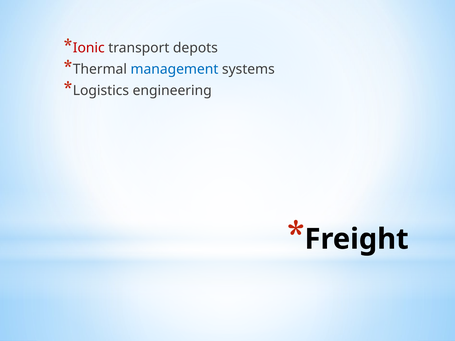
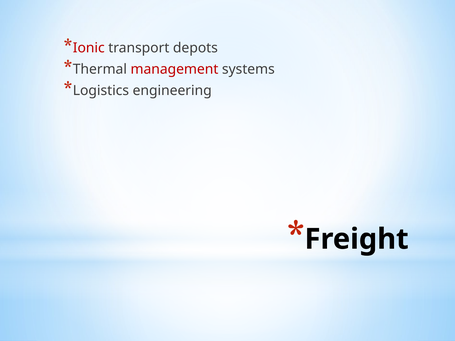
management colour: blue -> red (174, 69)
